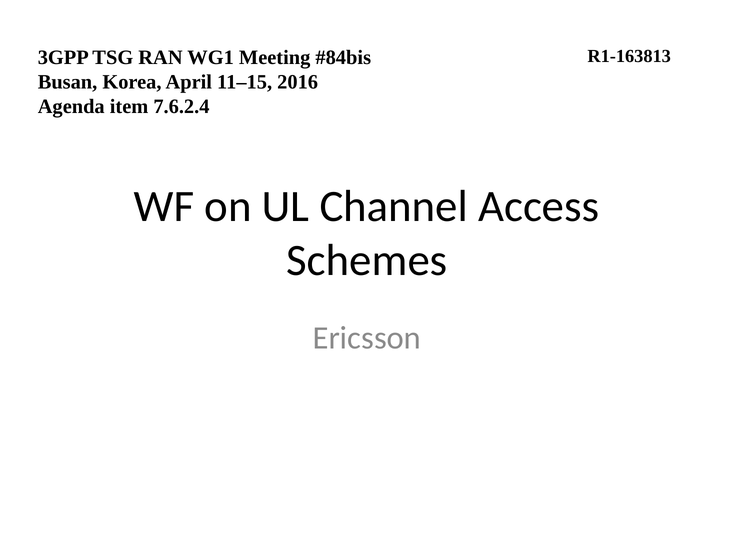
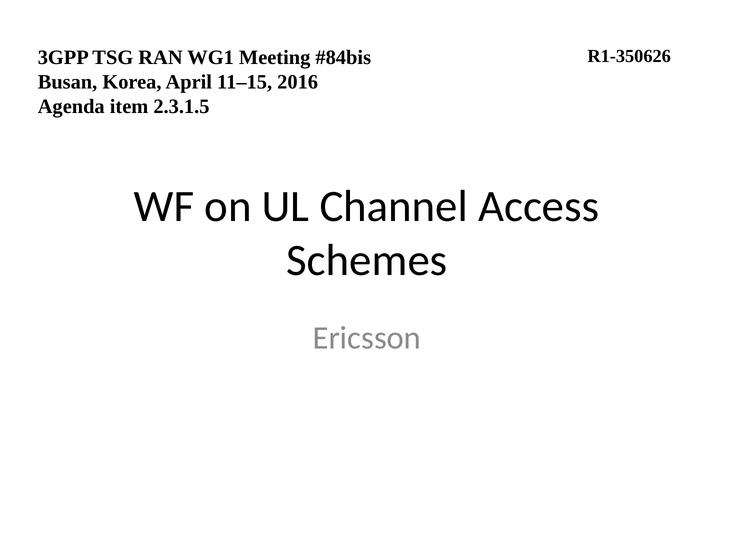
R1-163813: R1-163813 -> R1-350626 (629, 56)
7.6.2.4: 7.6.2.4 -> 2.3.1.5 (181, 106)
